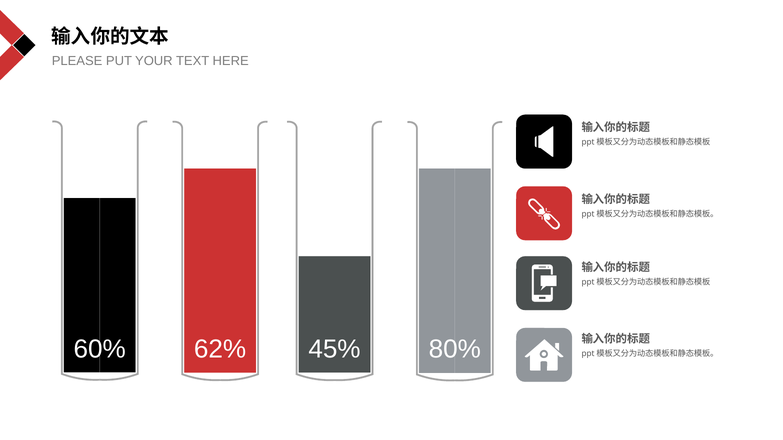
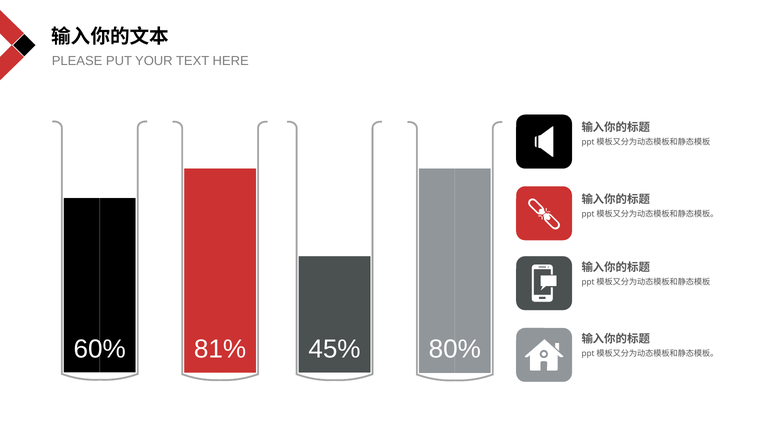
62%: 62% -> 81% (220, 349)
